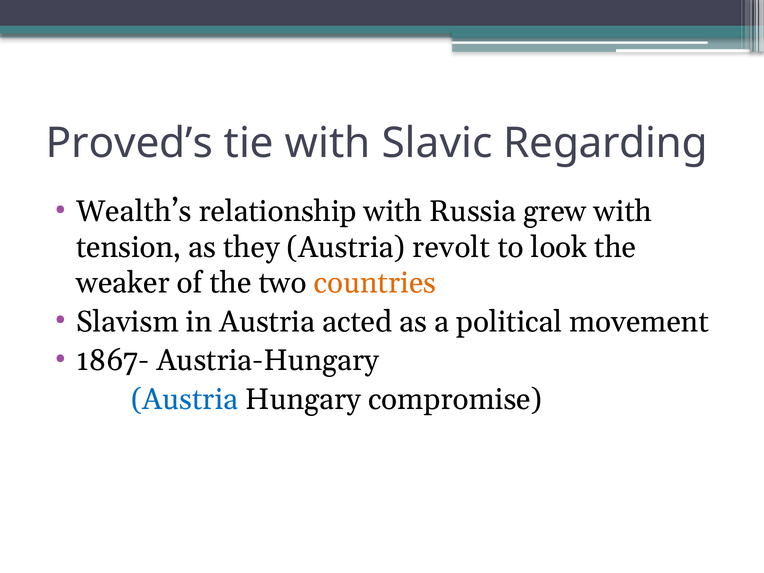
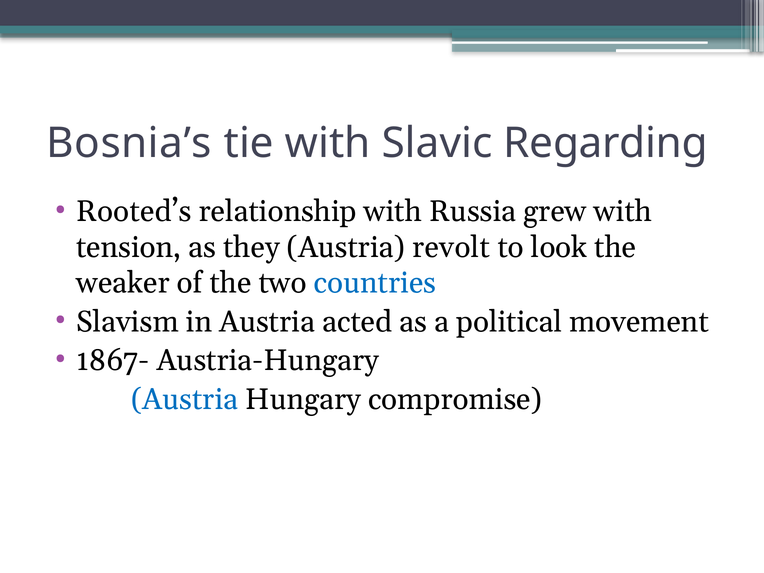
Proved’s: Proved’s -> Bosnia’s (129, 143)
Wealth’s: Wealth’s -> Rooted’s (134, 212)
countries colour: orange -> blue (375, 283)
